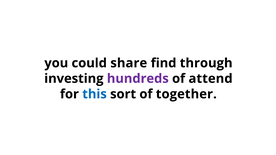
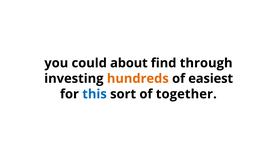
share: share -> about (129, 63)
hundreds colour: purple -> orange (138, 79)
attend: attend -> easiest (211, 79)
